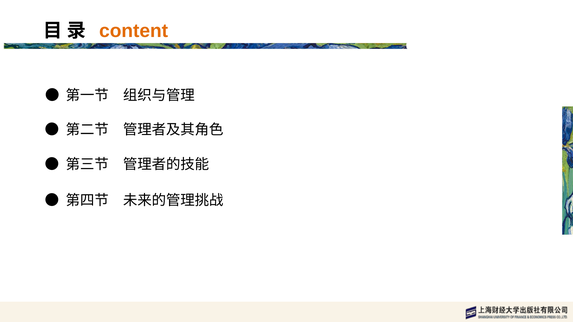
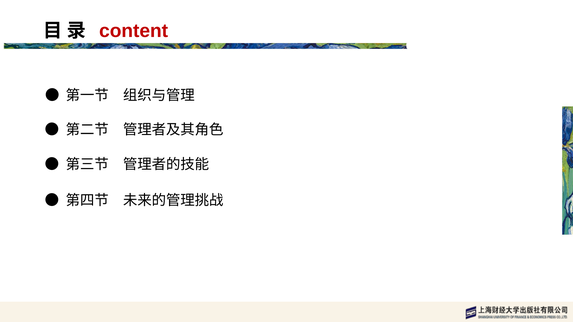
content colour: orange -> red (134, 31)
